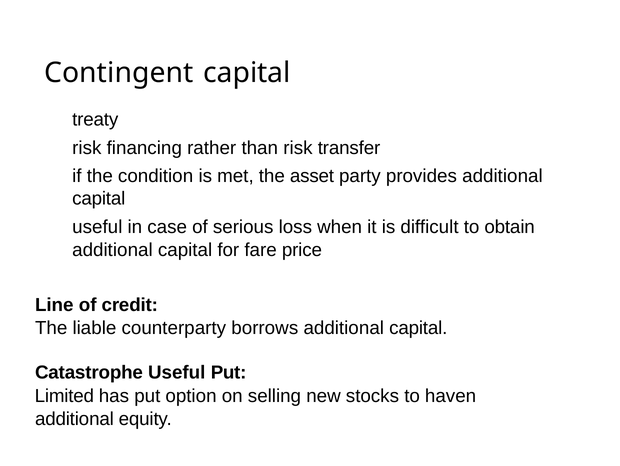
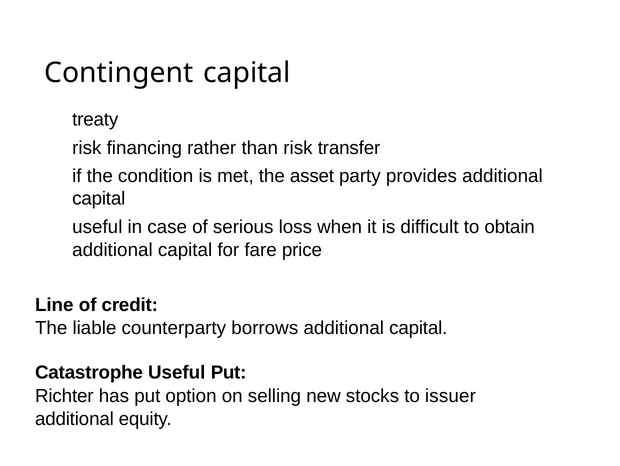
Limited: Limited -> Richter (64, 395)
haven: haven -> issuer (450, 395)
